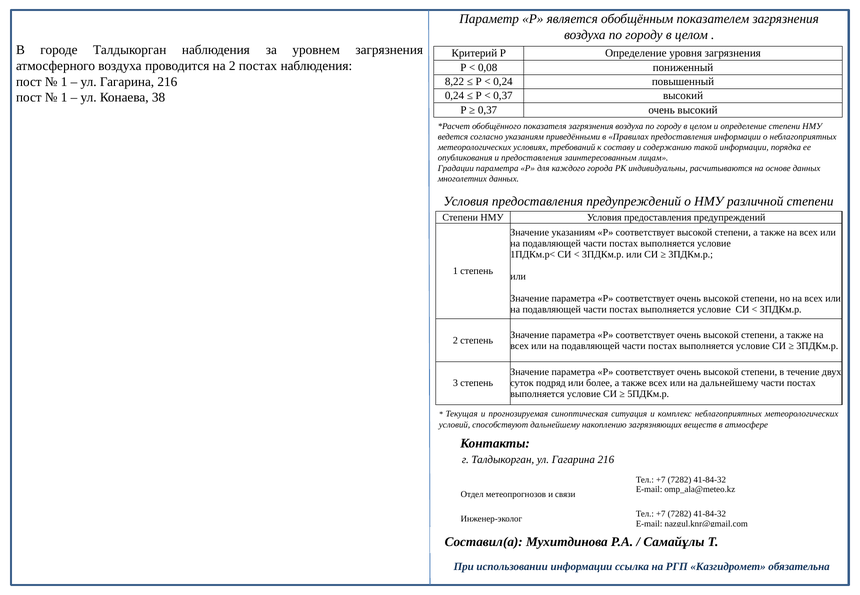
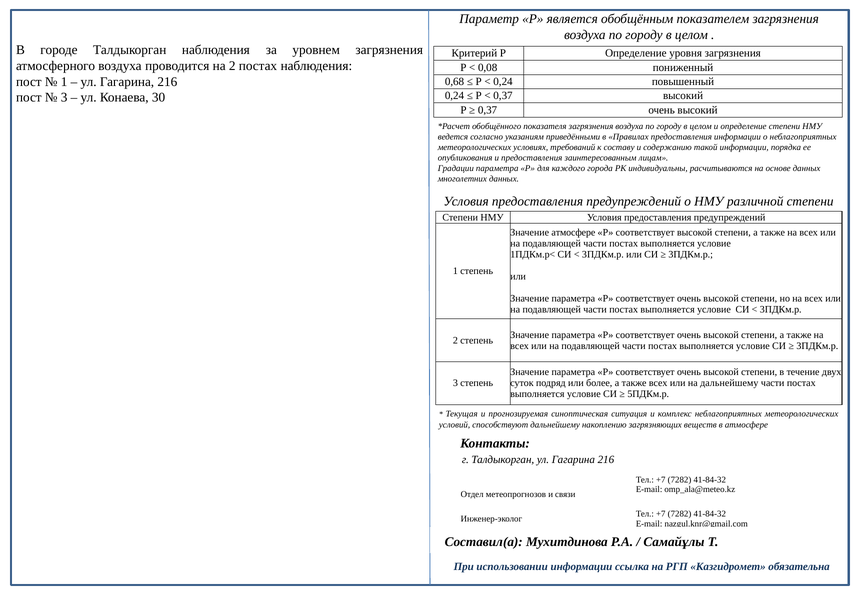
8,22: 8,22 -> 0,68 (455, 82)
1: 1 -> 3 (64, 98)
38: 38 -> 30 (159, 98)
Значение указаниям: указаниям -> атмосфере (573, 233)
